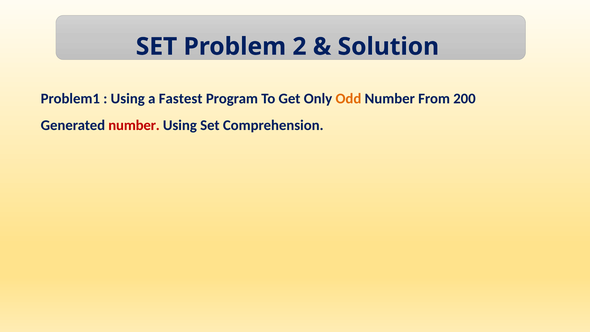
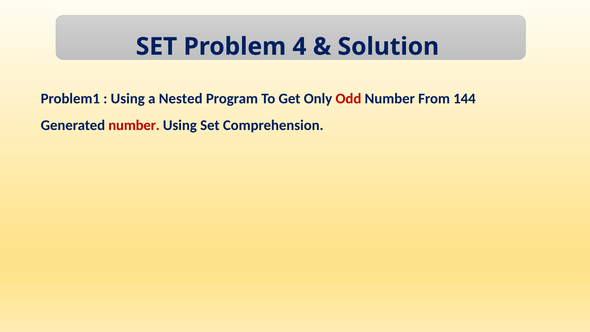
2: 2 -> 4 (299, 47)
Fastest: Fastest -> Nested (181, 99)
Odd colour: orange -> red (348, 99)
200: 200 -> 144 (464, 99)
